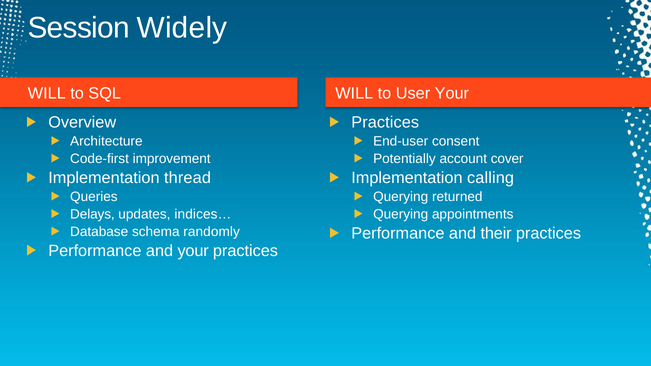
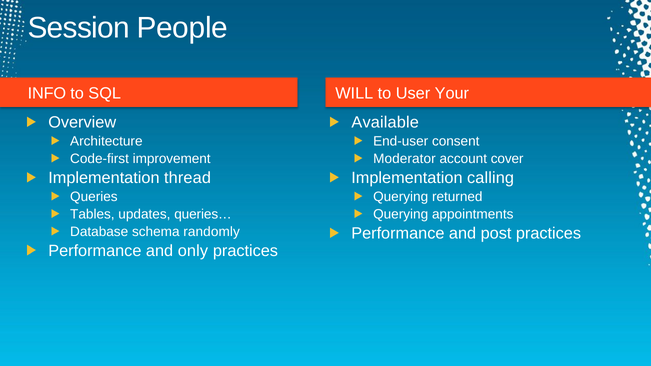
Widely: Widely -> People (182, 28)
WILL: WILL -> INFO (47, 93)
Practices: Practices -> Available (385, 123)
Potentially: Potentially -> Moderator (404, 159)
Delays: Delays -> Tables (92, 214)
indices…: indices… -> queries… (203, 214)
their: their -> post (496, 234)
and your: your -> only (193, 251)
